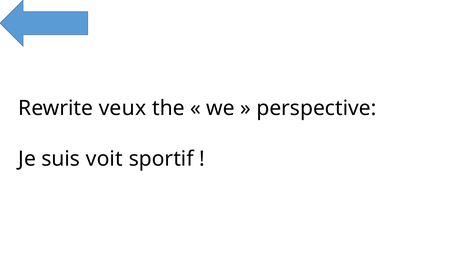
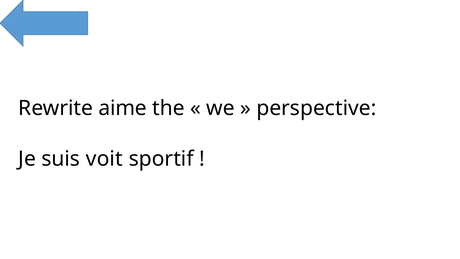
veux: veux -> aime (123, 108)
